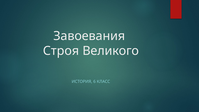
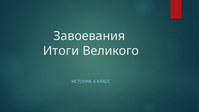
Строя: Строя -> Итоги (61, 51)
